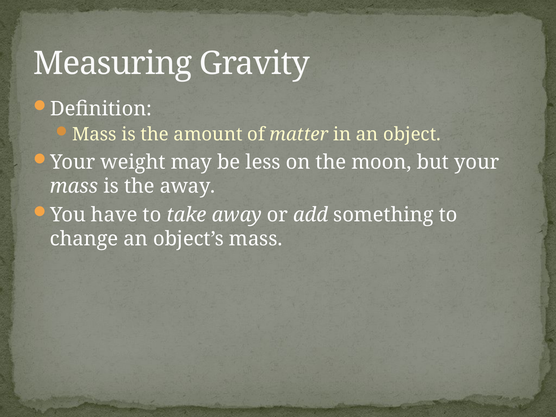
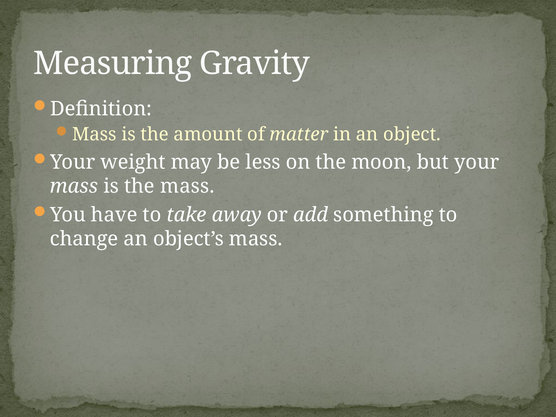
the away: away -> mass (187, 186)
